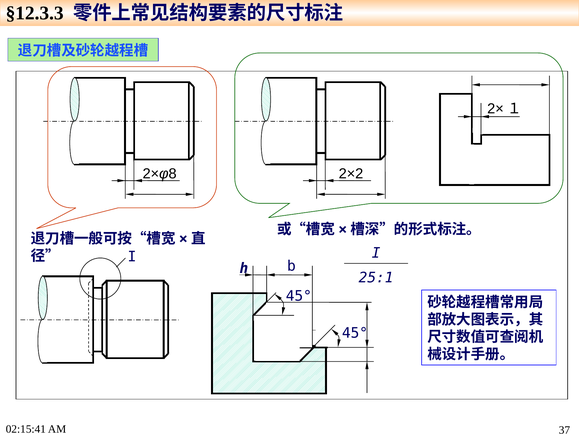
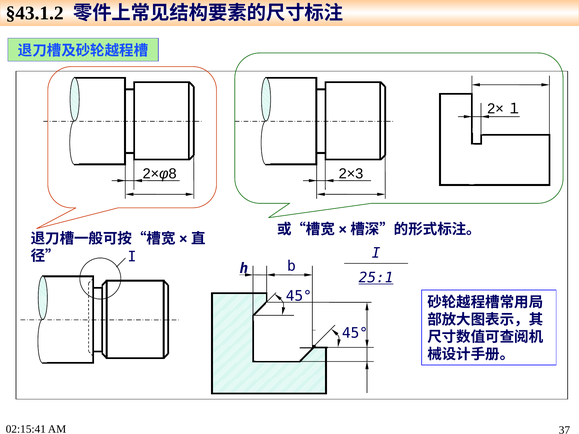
§12.3.3: §12.3.3 -> §43.1.2 (35, 13)
2×2: 2×2 -> 2×3 (351, 174)
25:1 underline: none -> present (376, 278)
